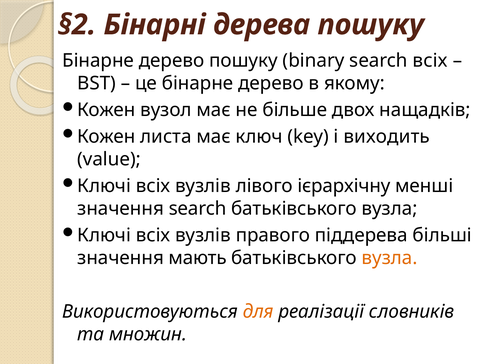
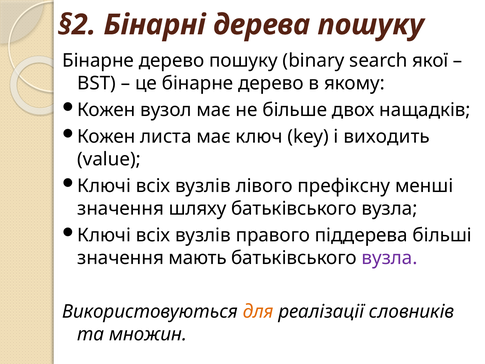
search всіх: всіх -> якої (430, 60)
ієрархічну: ієрархічну -> префіксну (344, 186)
значення search: search -> шляху (198, 209)
вузла colour: orange -> purple (390, 258)
